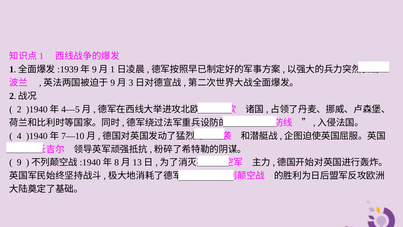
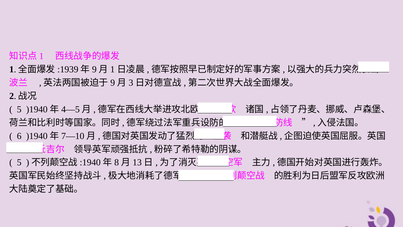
2: 2 -> 5 (19, 109)
4: 4 -> 6 (19, 136)
9: 9 -> 5 (19, 162)
